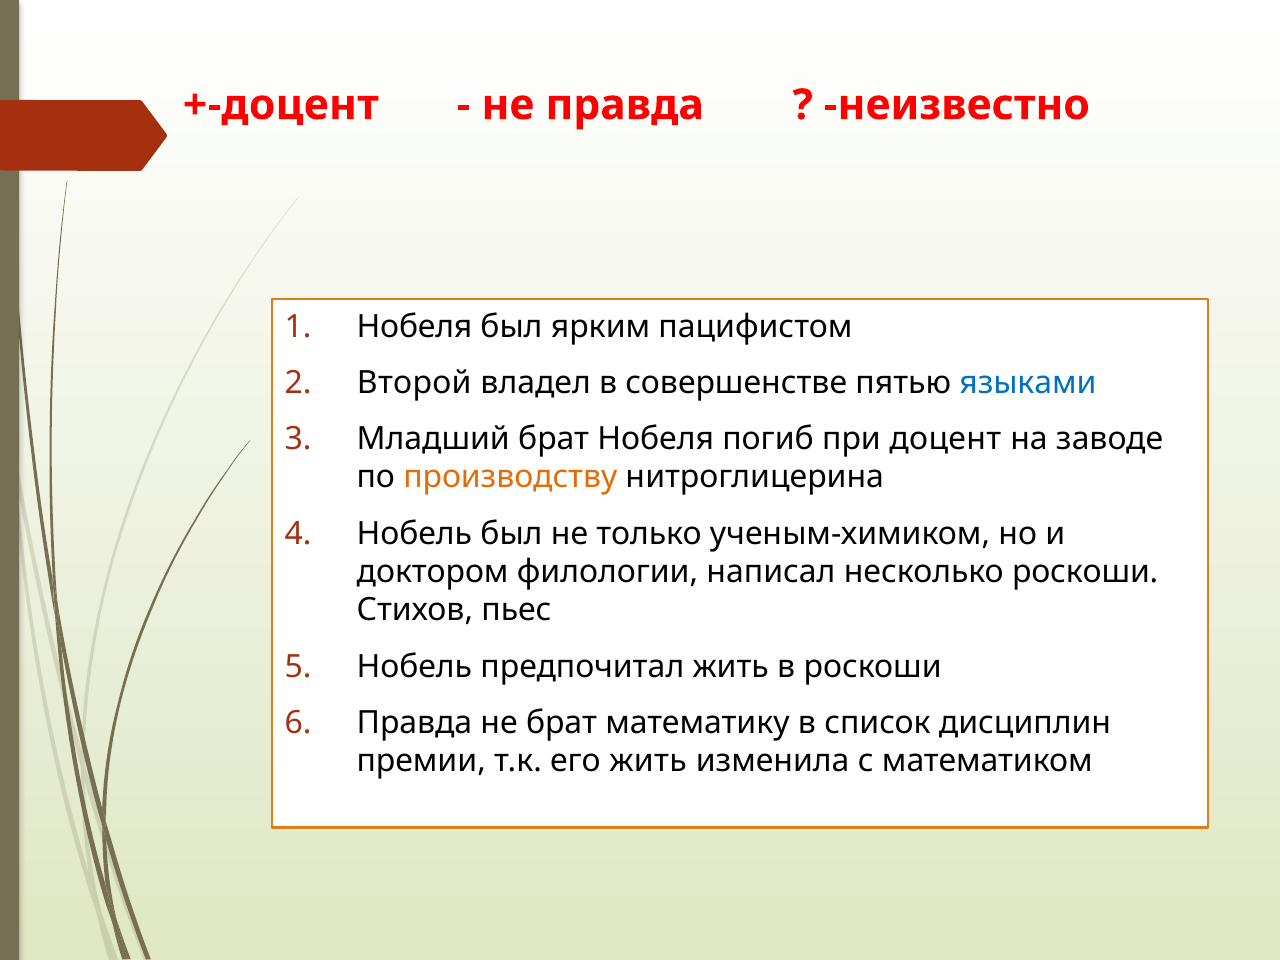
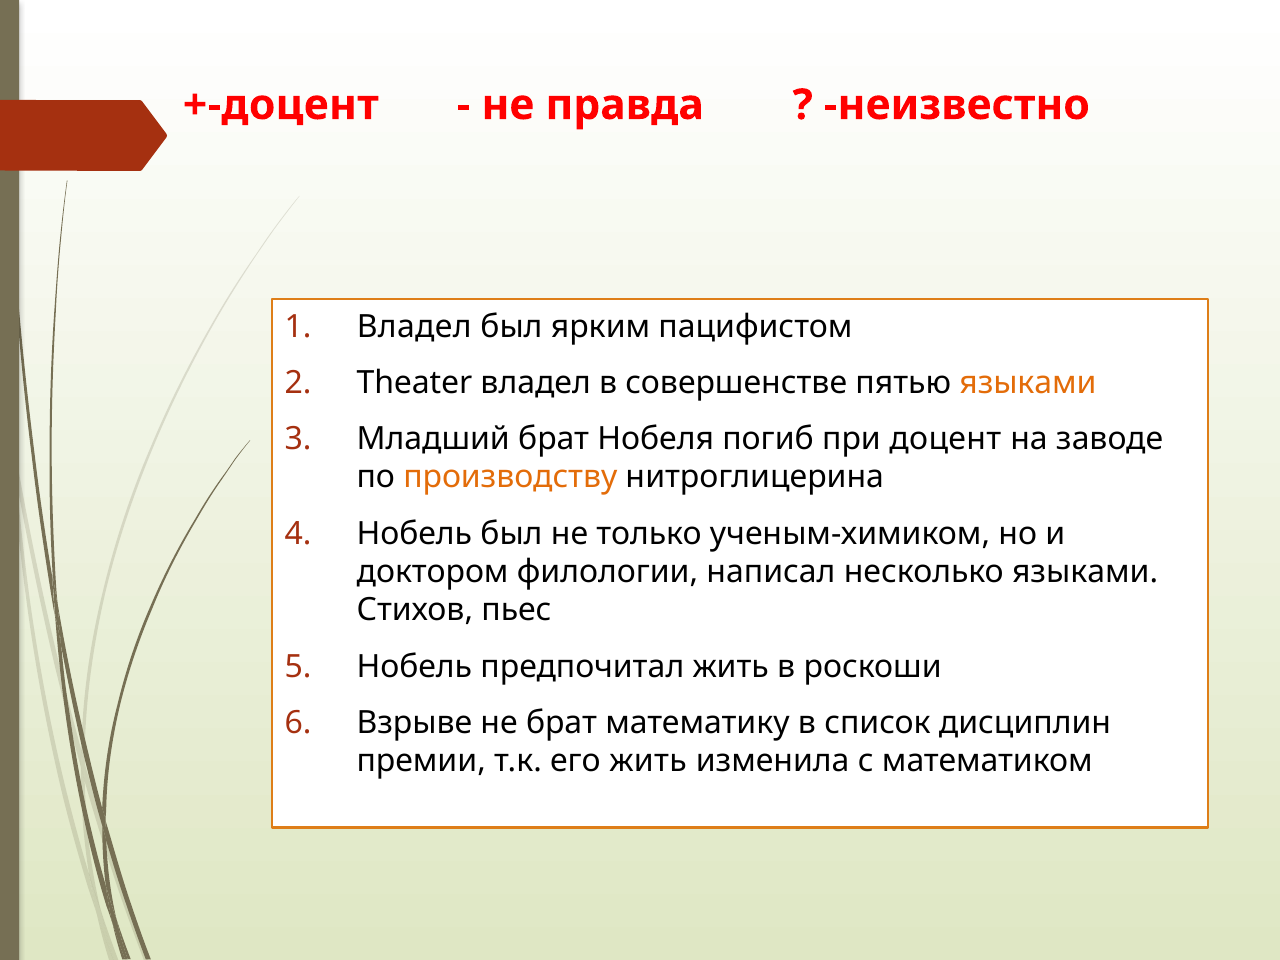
Нобеля: Нобеля -> Владел (414, 327)
Второй: Второй -> Theater (414, 383)
языками colour: blue -> orange (1028, 383)
несколько роскоши: роскоши -> языками (1085, 572)
Правда: Правда -> Взрыве (414, 723)
